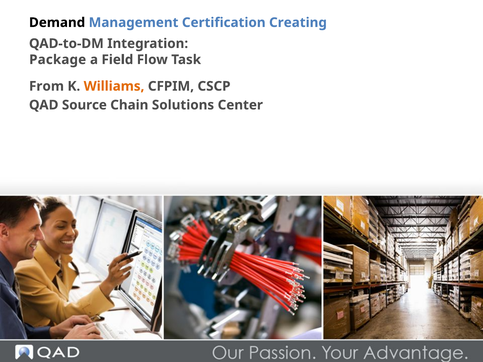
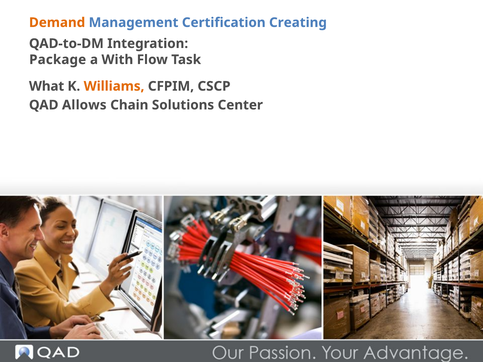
Demand colour: black -> orange (57, 23)
Field: Field -> With (117, 60)
From: From -> What (47, 86)
Source: Source -> Allows (84, 105)
